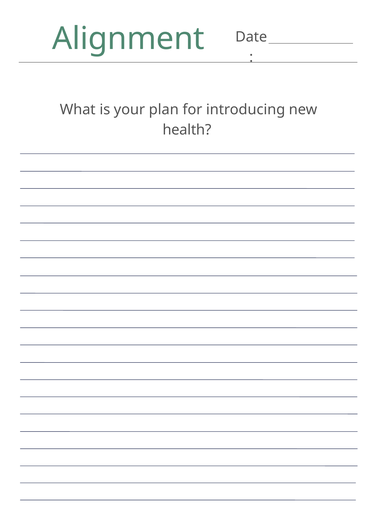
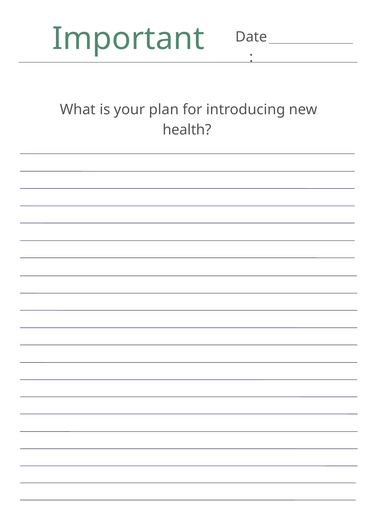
Alignment: Alignment -> Important (128, 39)
